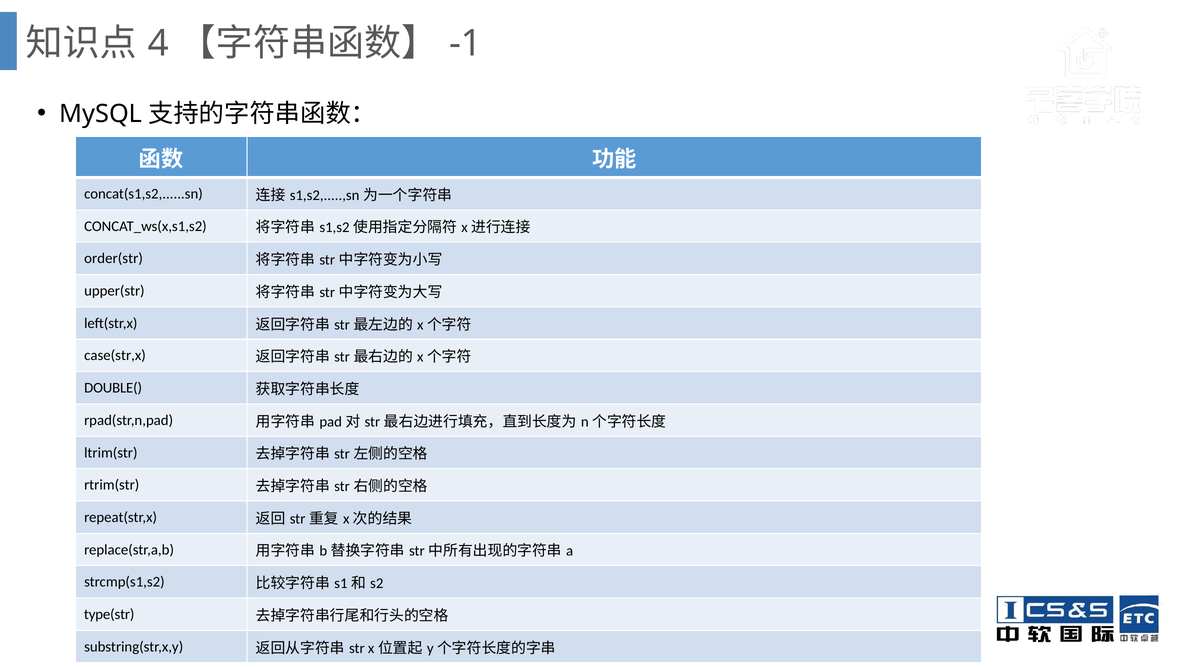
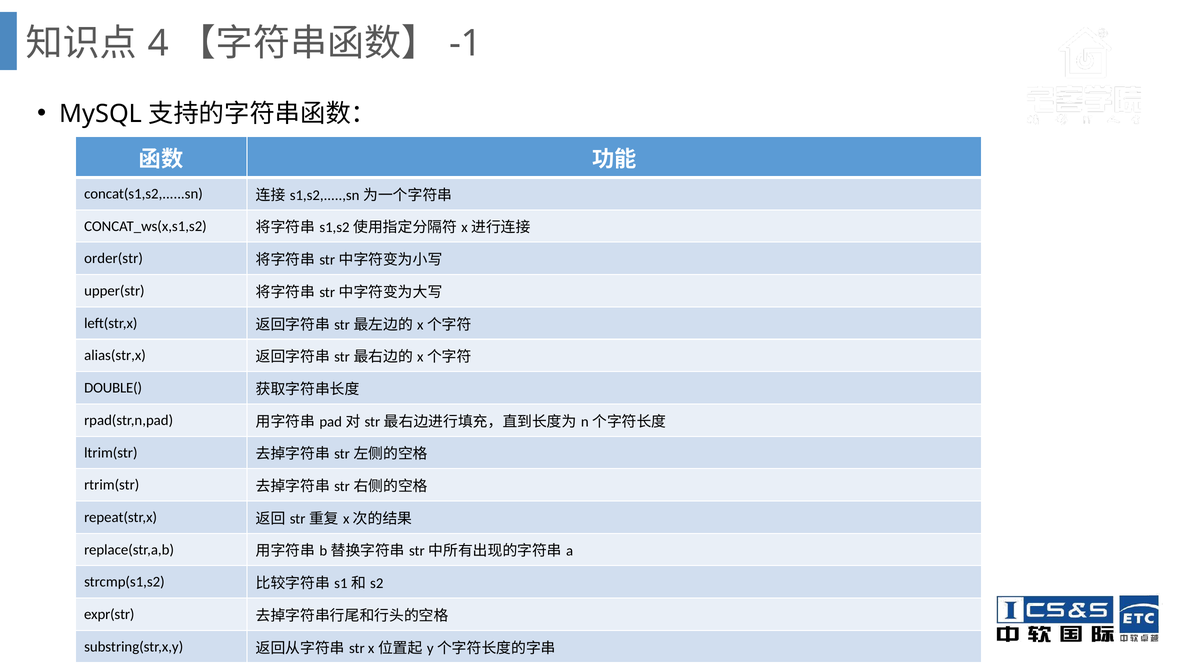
case(str,x: case(str,x -> alias(str,x (115, 356)
type(str: type(str -> expr(str (109, 614)
